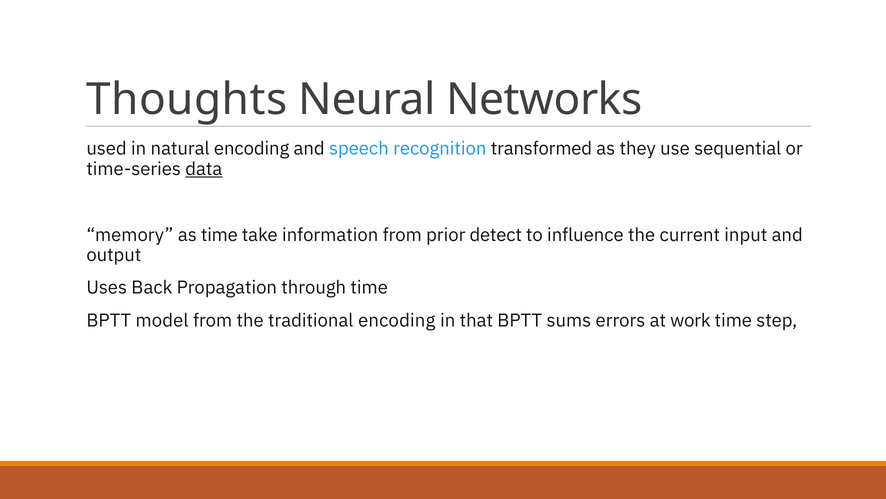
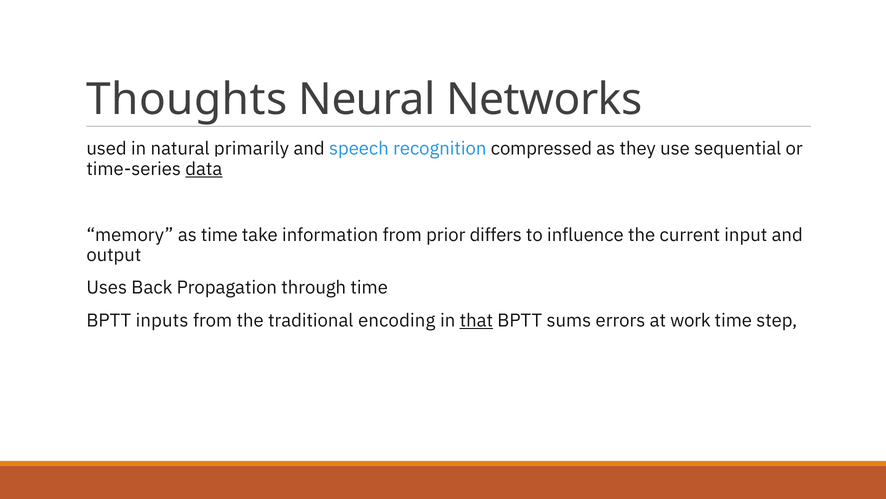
encoding: encoding -> primarily (251, 149)
transformed: transformed -> compressed (541, 149)
detect: detect -> differs (496, 235)
model: model -> inputs (162, 320)
that underline: none -> present (476, 320)
